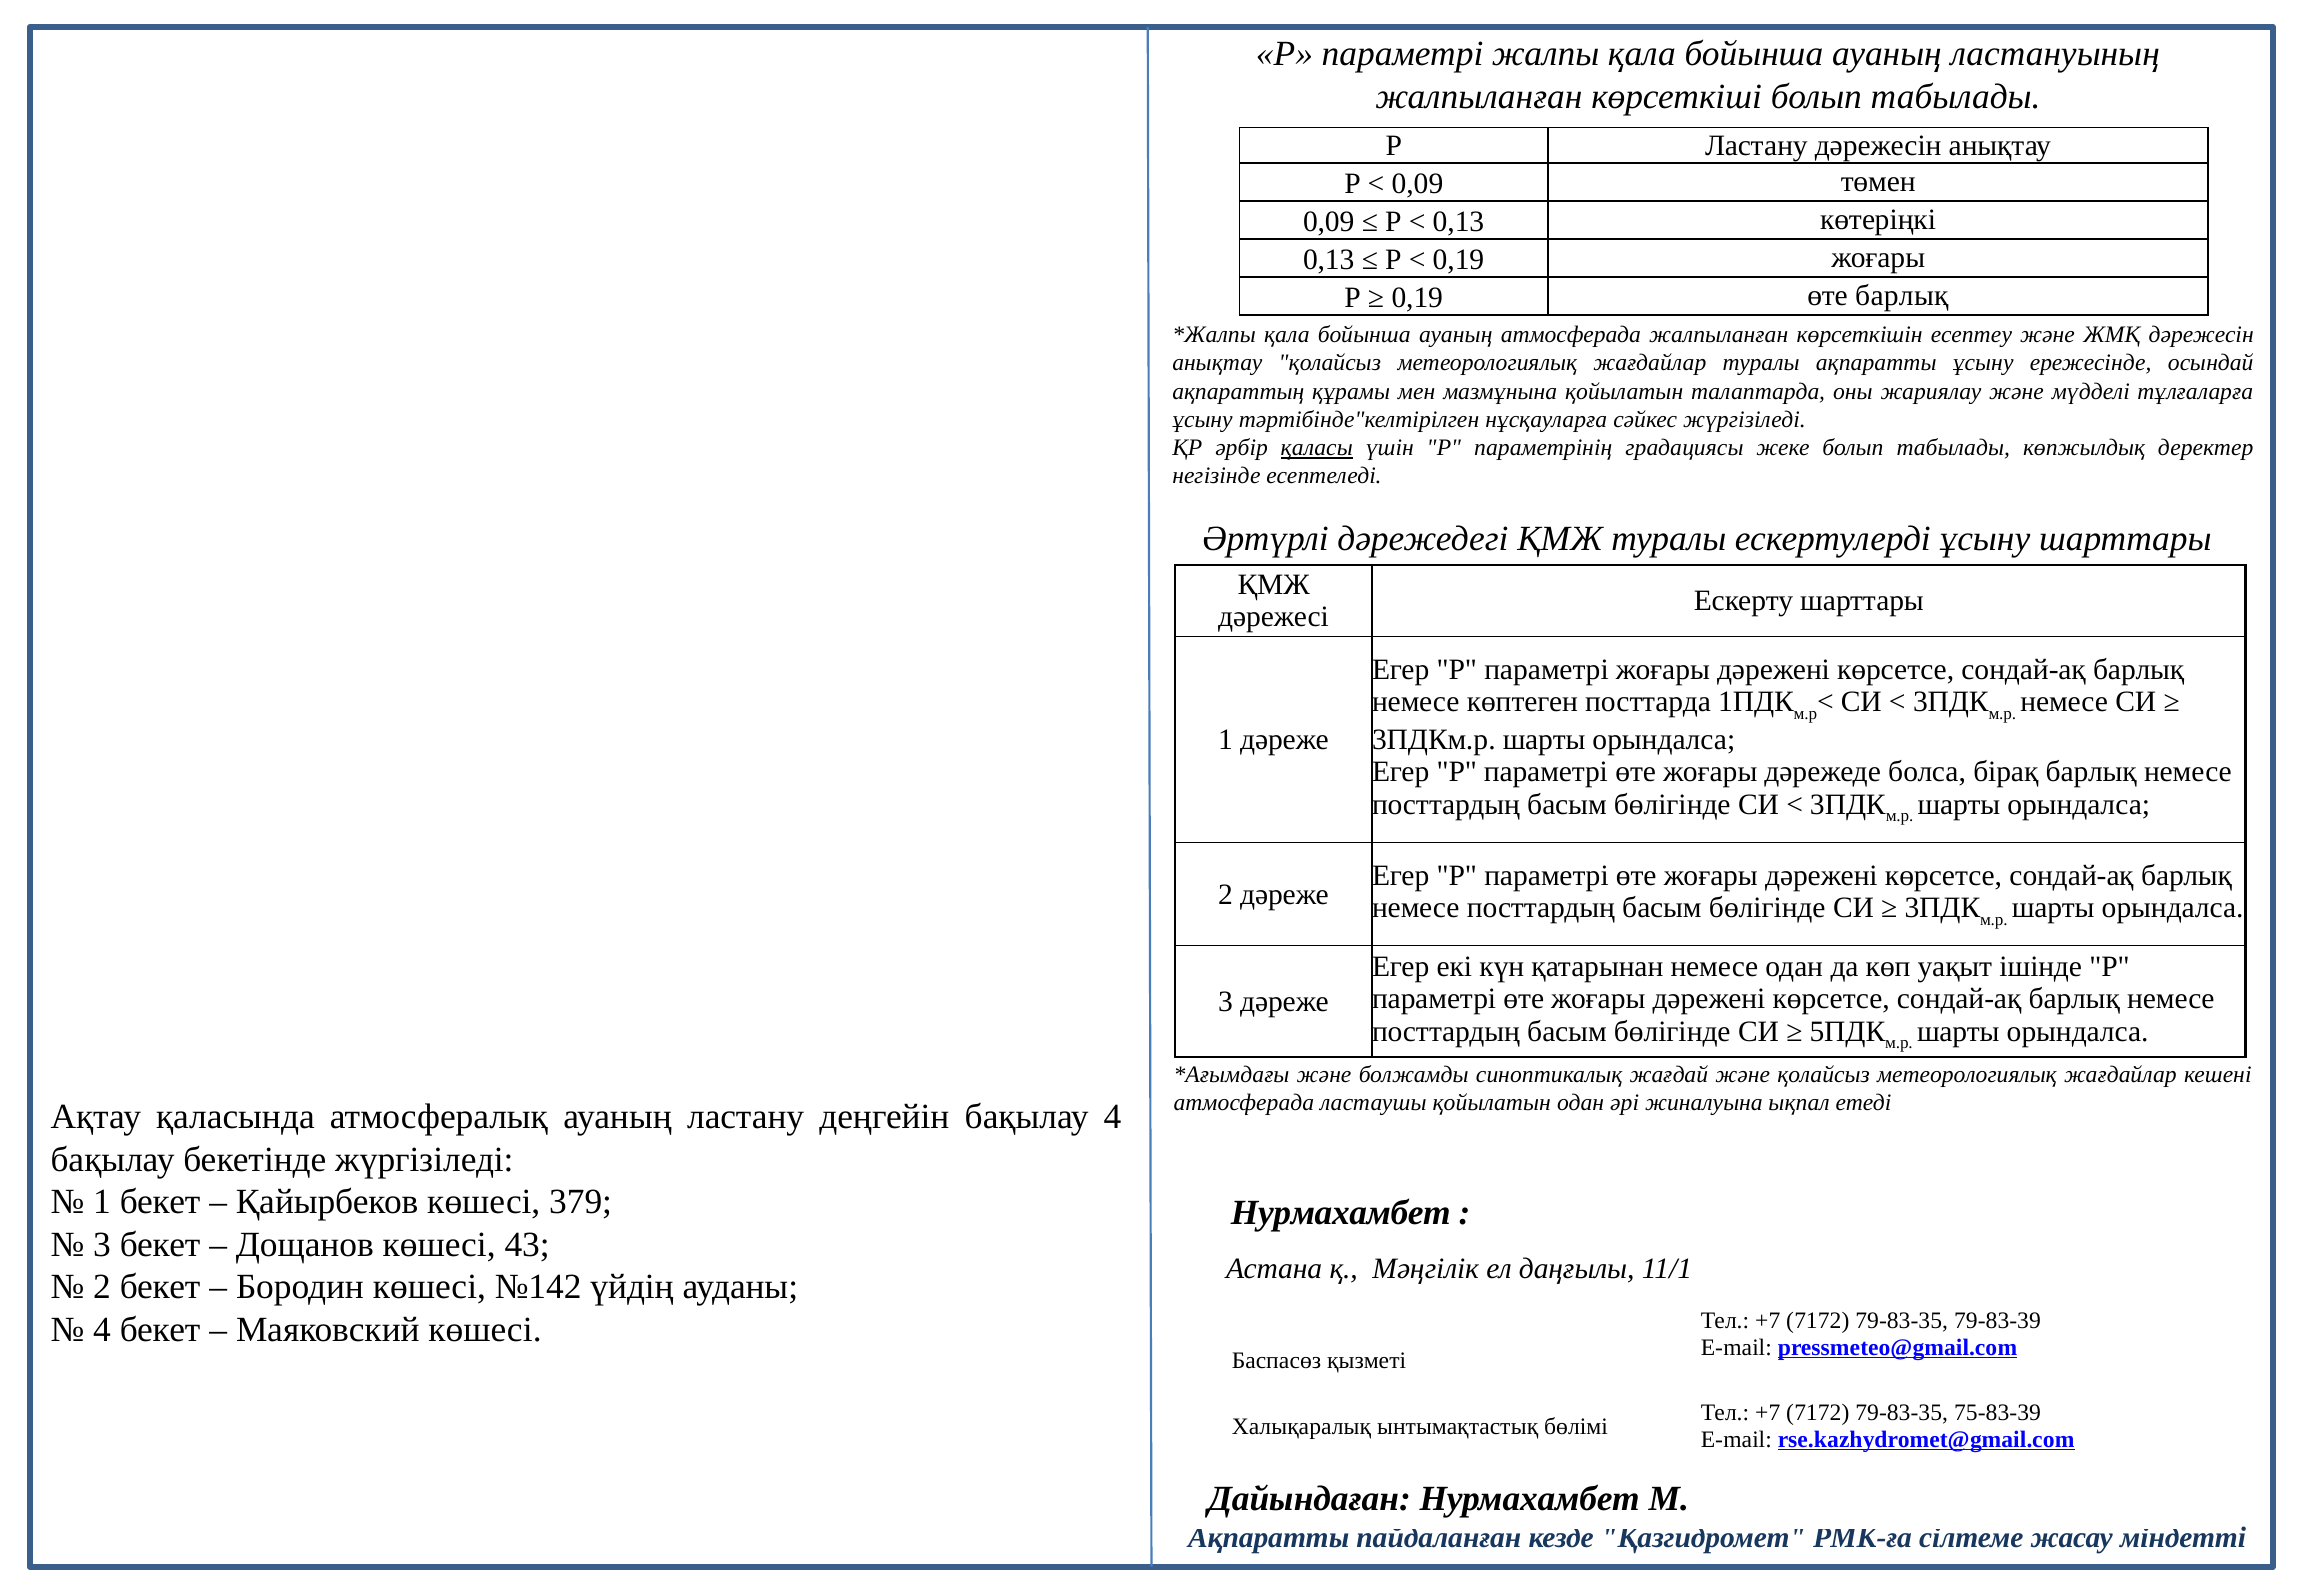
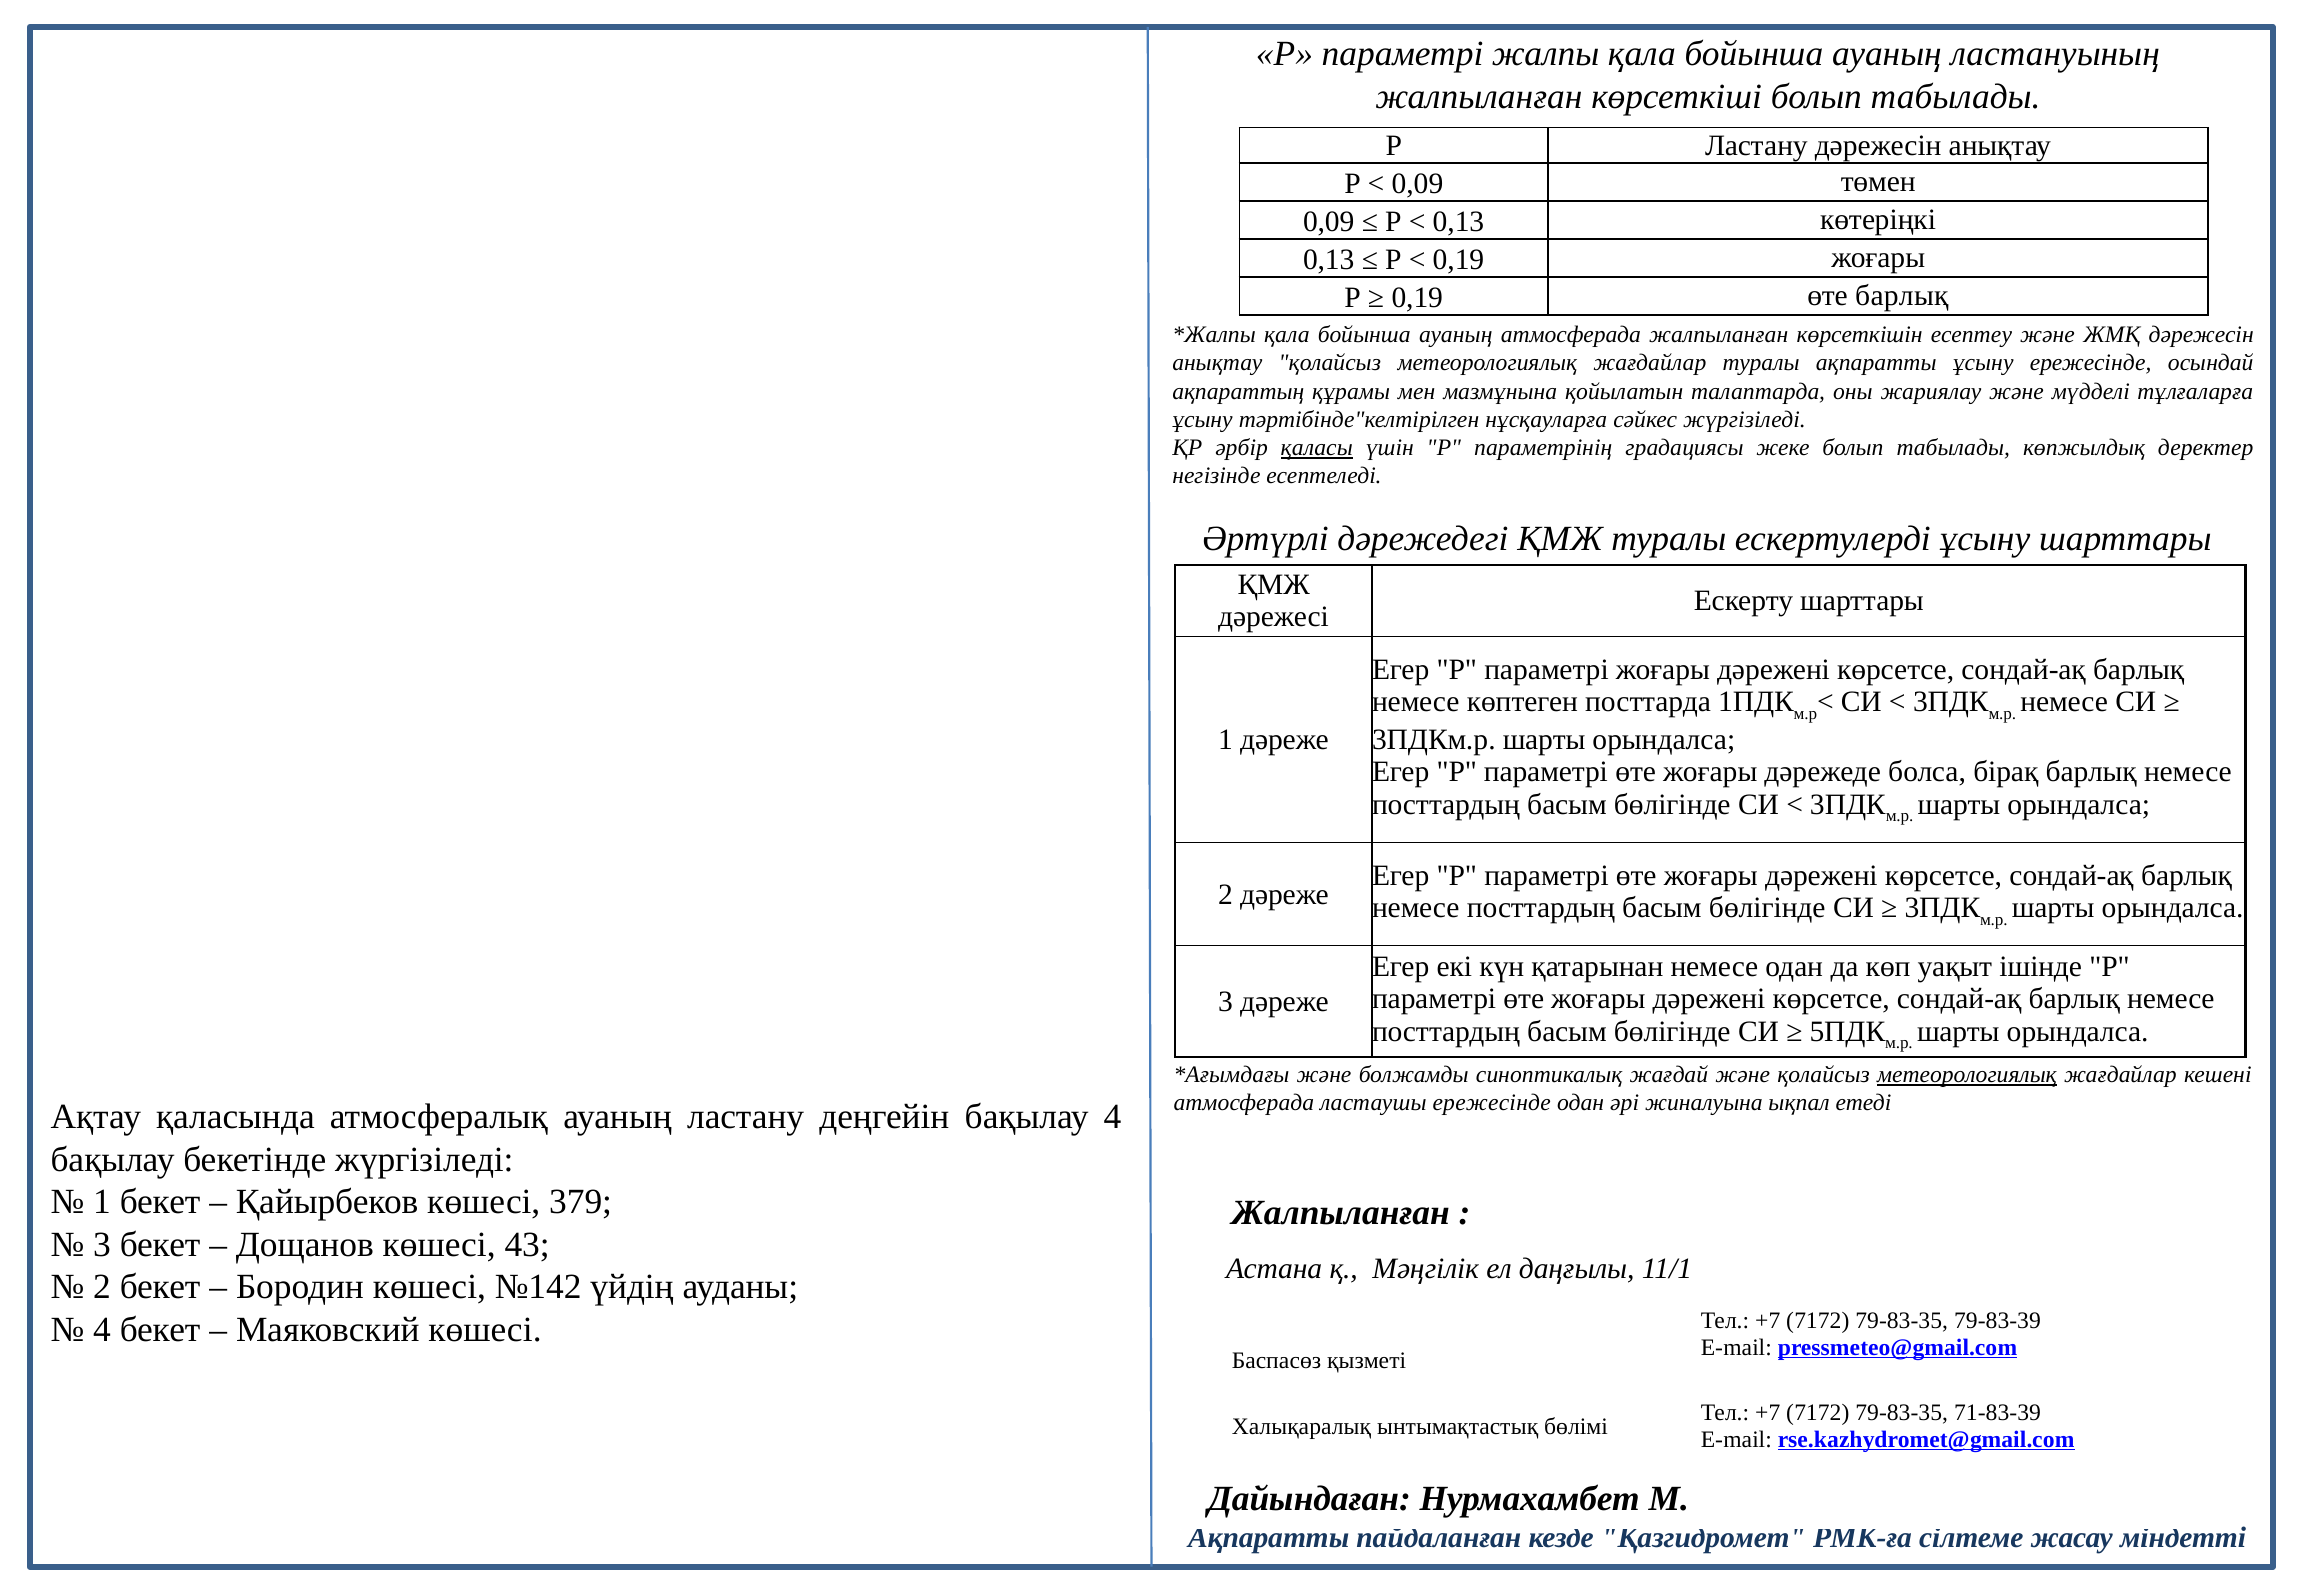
метеорологиялық underline: none -> present (1967, 1075)
ластаушы қойылатын: қойылатын -> ережесінде (1492, 1103)
Нурмахамбет: Нурмахамбет -> Жалпыланған (1341, 1213)
75-83-39: 75-83-39 -> 71-83-39 (1998, 1413)
